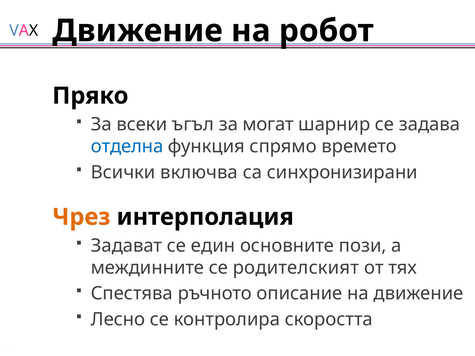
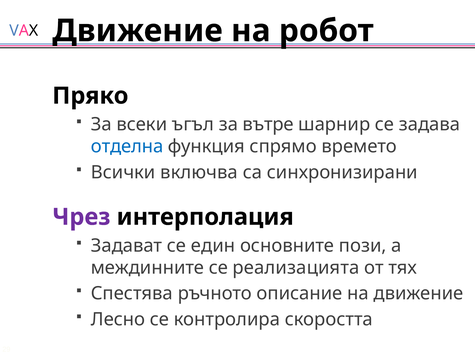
могат: могат -> вътре (268, 125)
Чрез colour: orange -> purple (81, 217)
родителският: родителският -> реализацията (296, 268)
